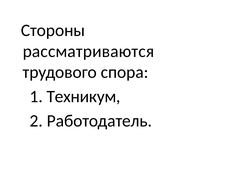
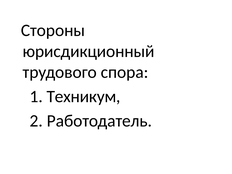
рассматриваются: рассматриваются -> юрисдикционный (89, 51)
